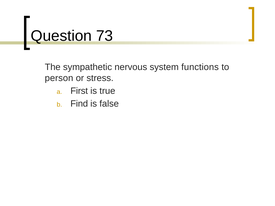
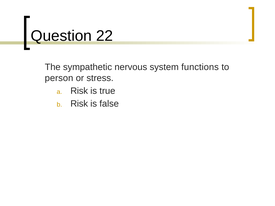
73: 73 -> 22 (105, 36)
First: First -> Risk (79, 91)
Find: Find -> Risk (79, 104)
